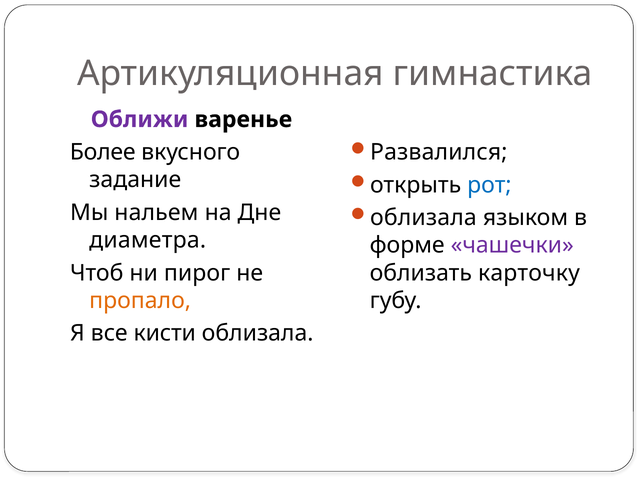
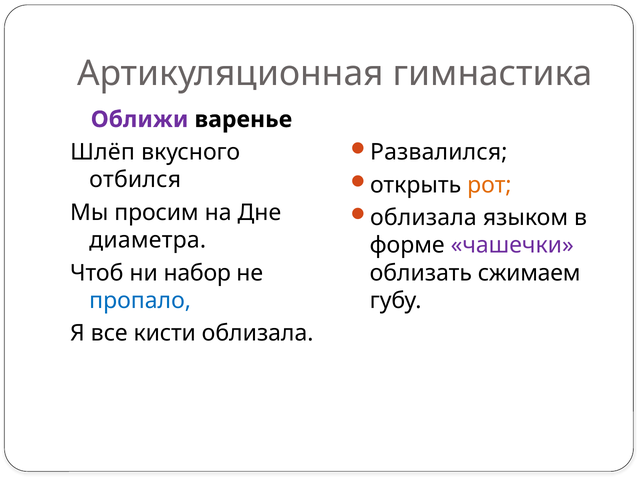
Более: Более -> Шлёп (102, 152)
задание: задание -> отбился (135, 180)
рот colour: blue -> orange (489, 185)
нальем: нальем -> просим (157, 213)
пирог: пирог -> набор (197, 273)
карточку: карточку -> сжимаем (529, 273)
пропало colour: orange -> blue (140, 301)
